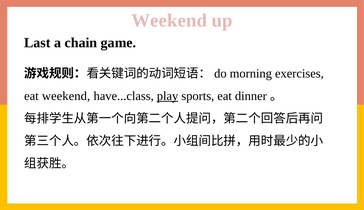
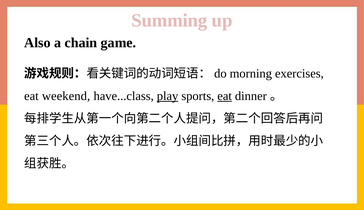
Weekend: Weekend -> Summing (169, 20)
Last: Last -> Also (37, 43)
eat underline: none -> present (225, 96)
